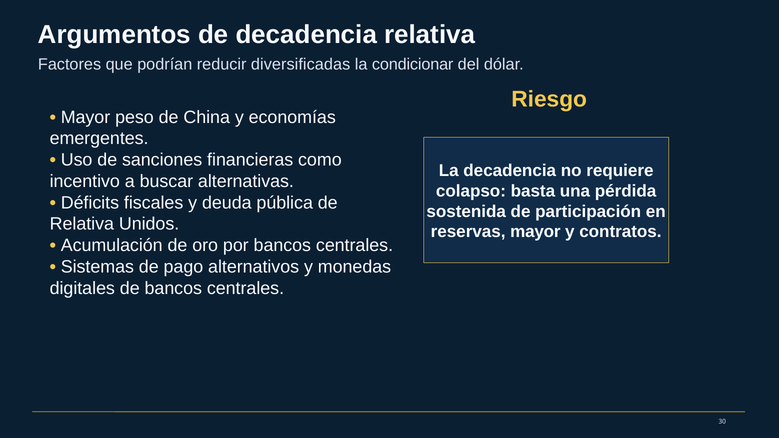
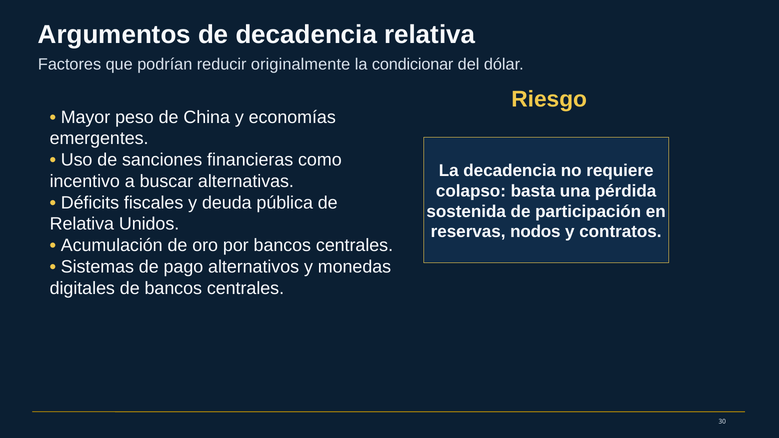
diversificadas: diversificadas -> originalmente (301, 65)
reservas mayor: mayor -> nodos (535, 232)
